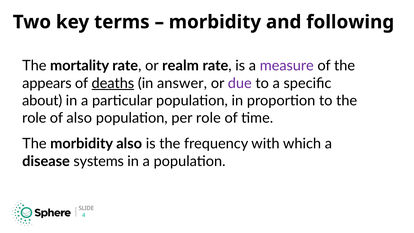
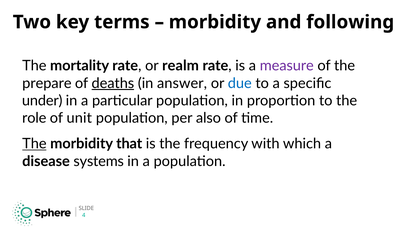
appears: appears -> prepare (47, 83)
due colour: purple -> blue (240, 83)
about: about -> under (42, 101)
of also: also -> unit (79, 118)
per role: role -> also (208, 118)
The underline: none -> present (34, 144)
morbidity also: also -> that (129, 144)
